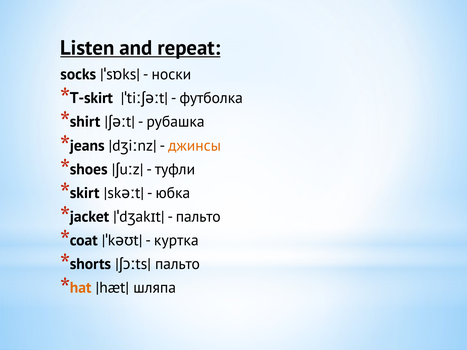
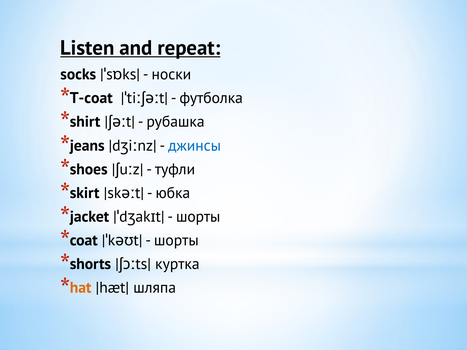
T-skirt: T-skirt -> T-coat (91, 98)
джинсы colour: orange -> blue (195, 146)
пальто: пальто -> шорты (198, 217)
куртка: куртка -> шорты (176, 241)
пальто: пальто -> куртка (177, 264)
